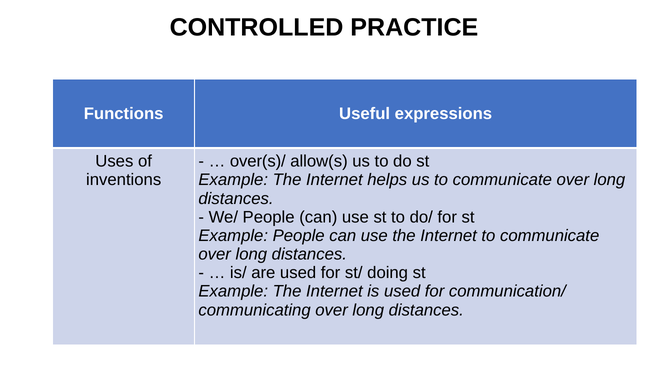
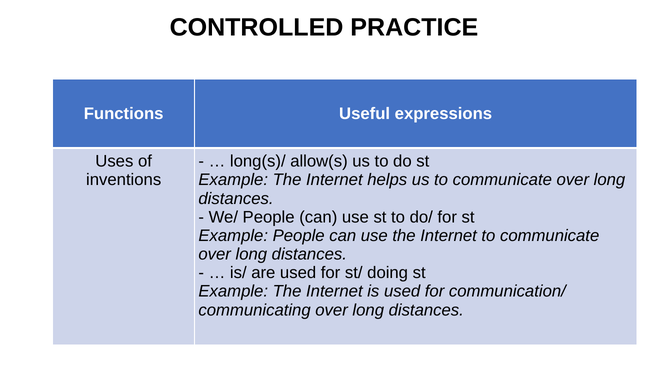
over(s)/: over(s)/ -> long(s)/ (258, 162)
